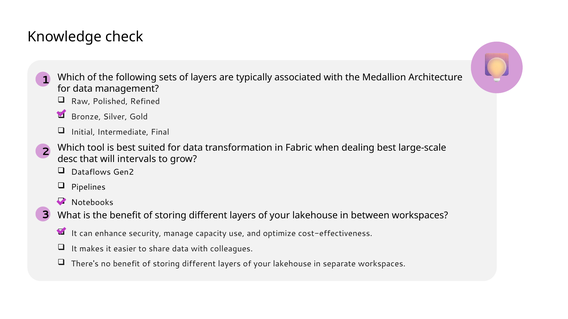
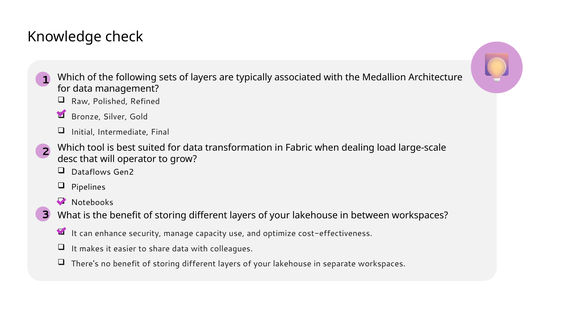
dealing best: best -> load (387, 148)
intervals: intervals -> operator (137, 159)
